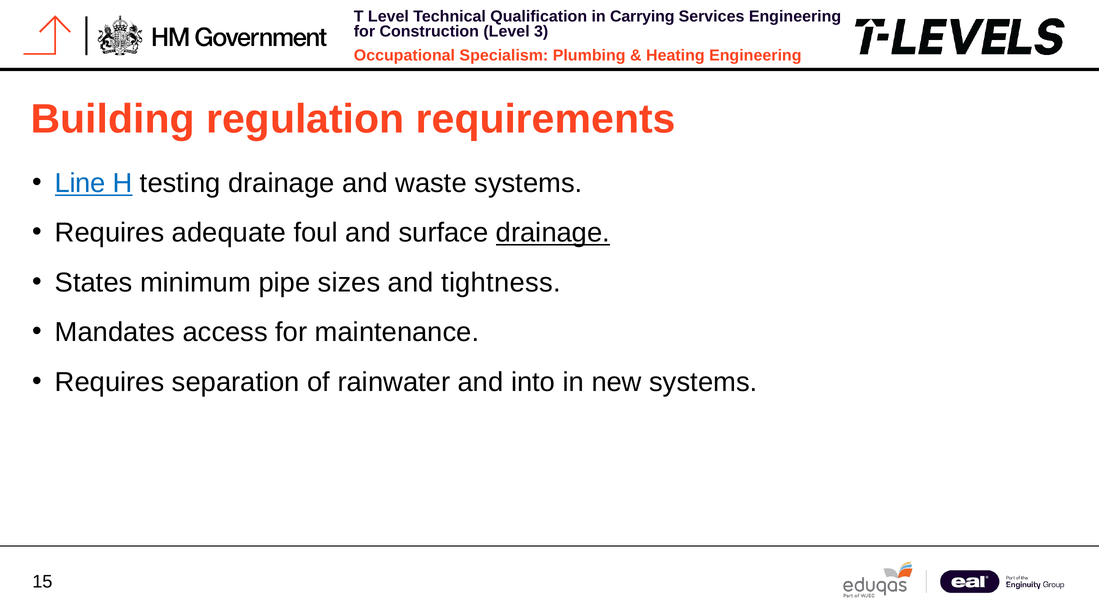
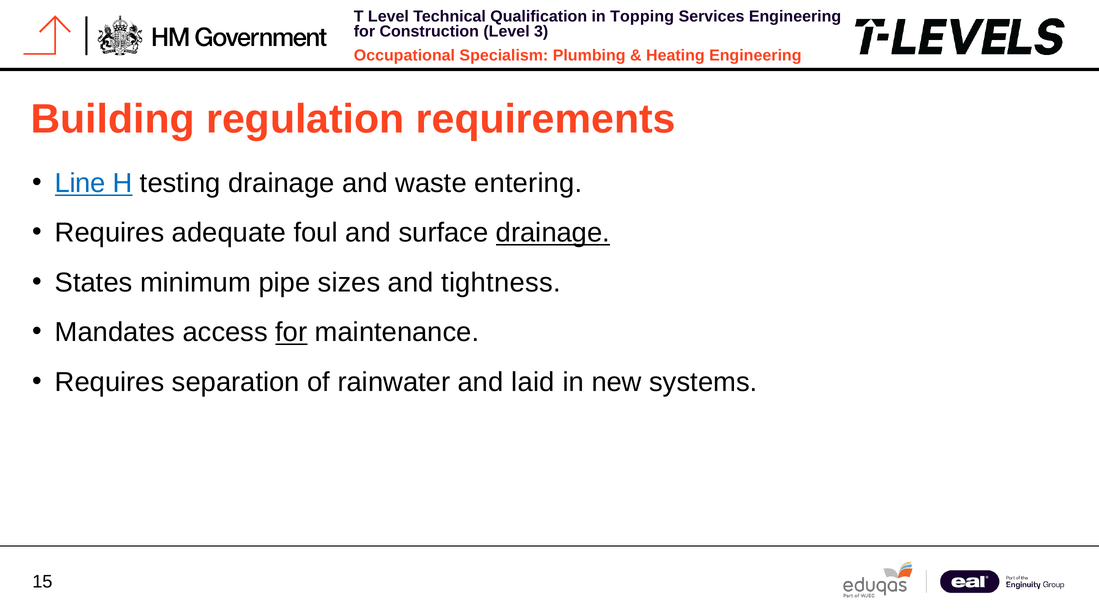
Carrying: Carrying -> Topping (642, 17)
waste systems: systems -> entering (528, 183)
for underline: none -> present (291, 333)
into: into -> laid (533, 382)
